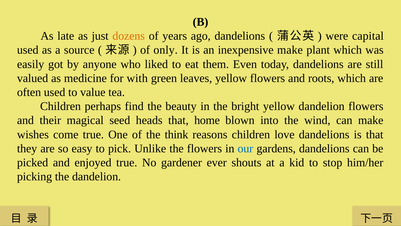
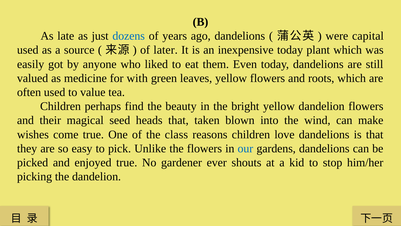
dozens colour: orange -> blue (129, 36)
only: only -> later (166, 50)
inexpensive make: make -> today (290, 50)
home: home -> taken (207, 120)
think: think -> class (176, 134)
